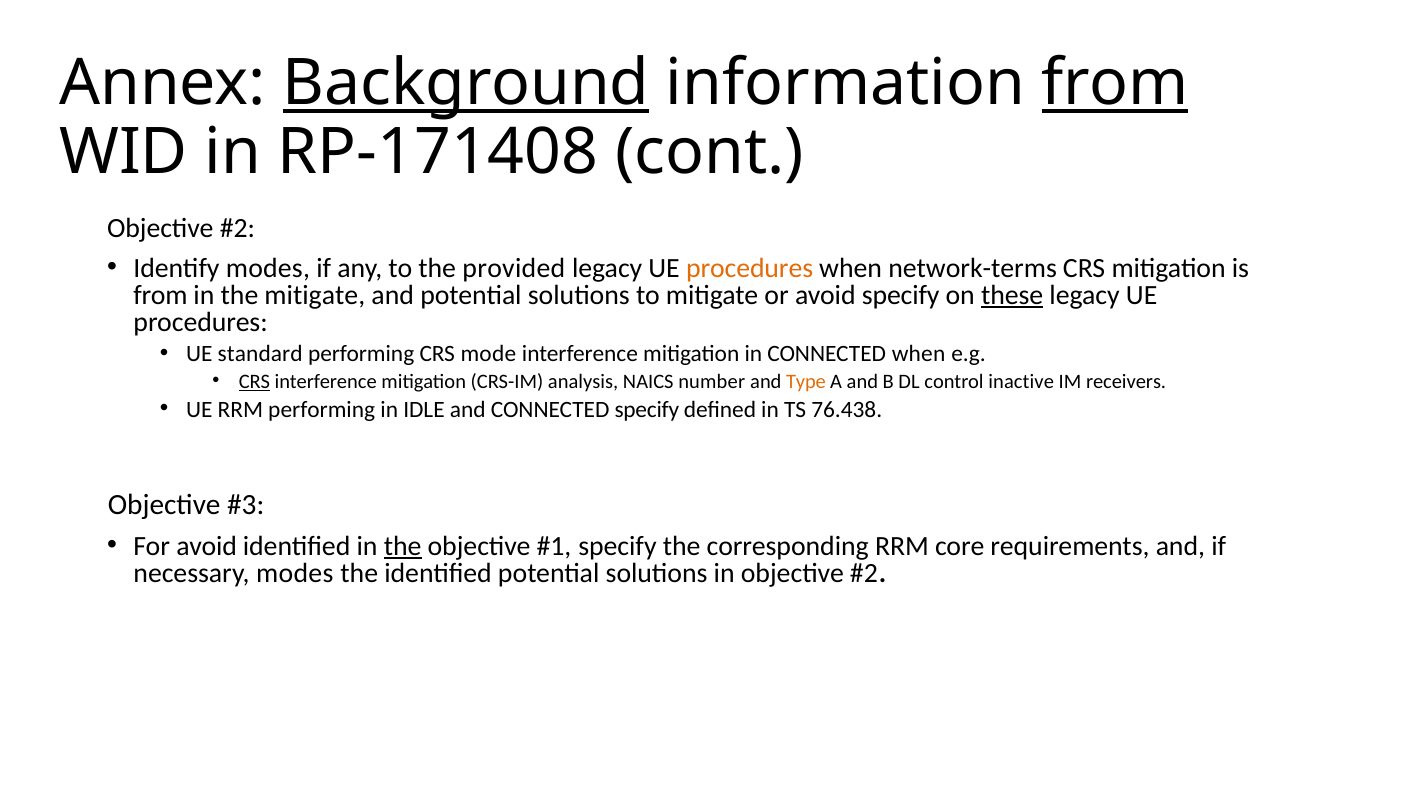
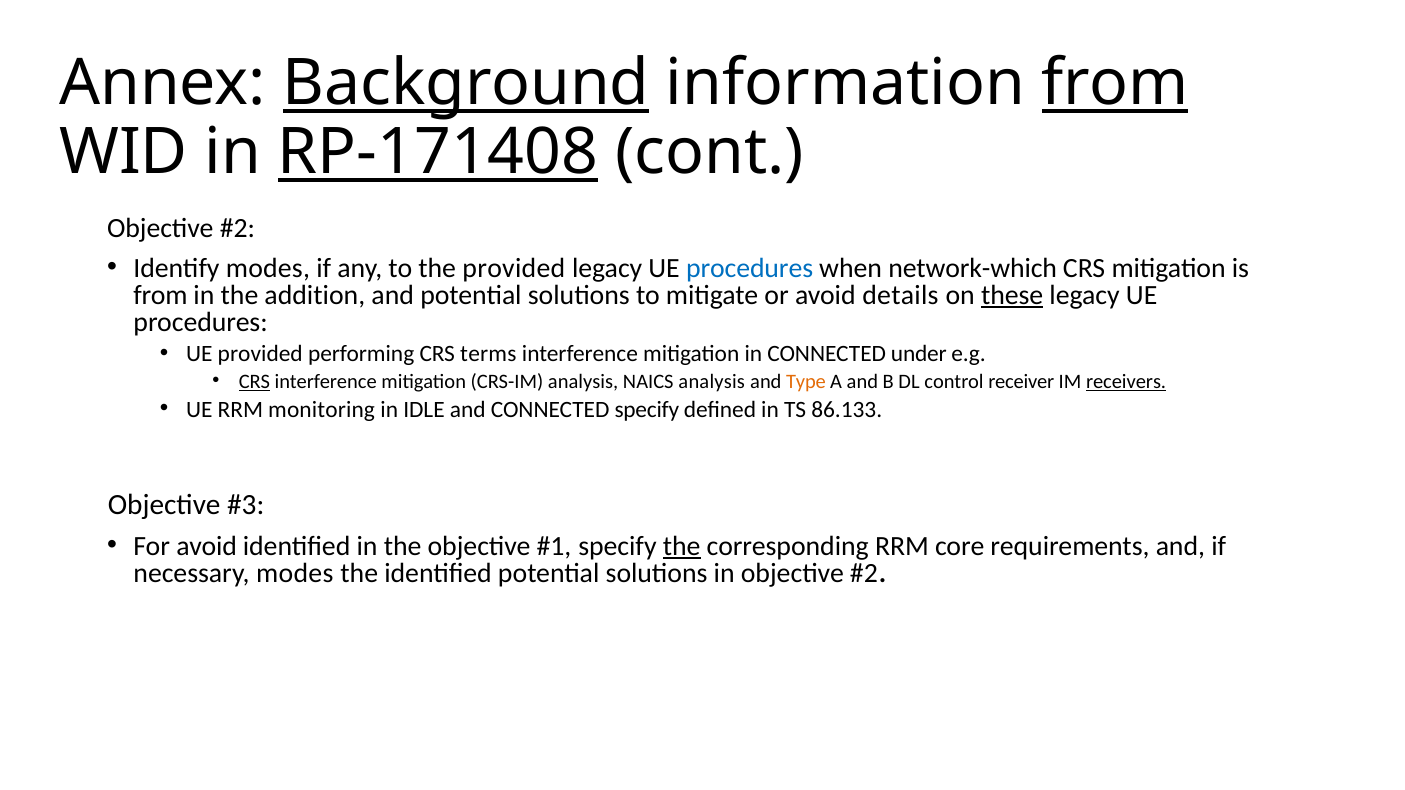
RP-171408 underline: none -> present (438, 153)
procedures colour: orange -> blue (750, 268)
network-terms: network-terms -> network-which (973, 268)
the mitigate: mitigate -> addition (315, 295)
avoid specify: specify -> details (900, 295)
UE standard: standard -> provided (260, 354)
mode: mode -> terms (488, 354)
CONNECTED when: when -> under (919, 354)
NAICS number: number -> analysis (712, 382)
inactive: inactive -> receiver (1021, 382)
receivers underline: none -> present (1126, 382)
RRM performing: performing -> monitoring (322, 410)
76.438: 76.438 -> 86.133 (847, 410)
the underline: present -> none (403, 546)
the underline: none -> present (682, 546)
